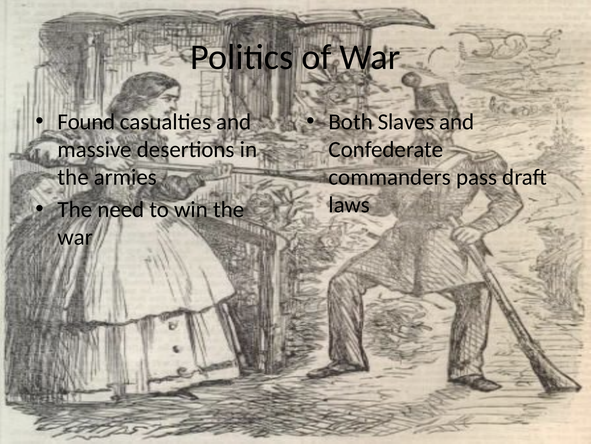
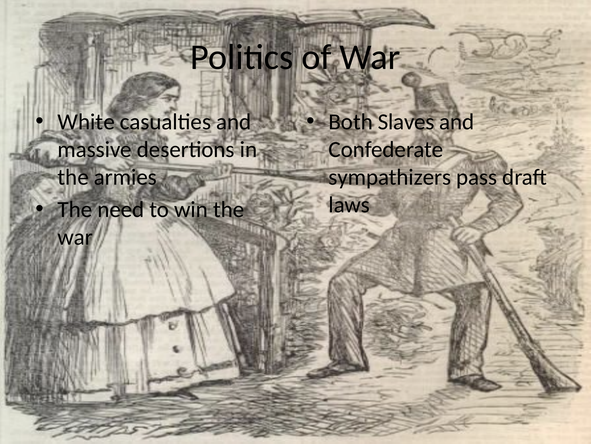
Found: Found -> White (86, 122)
commanders: commanders -> sympathizers (390, 177)
